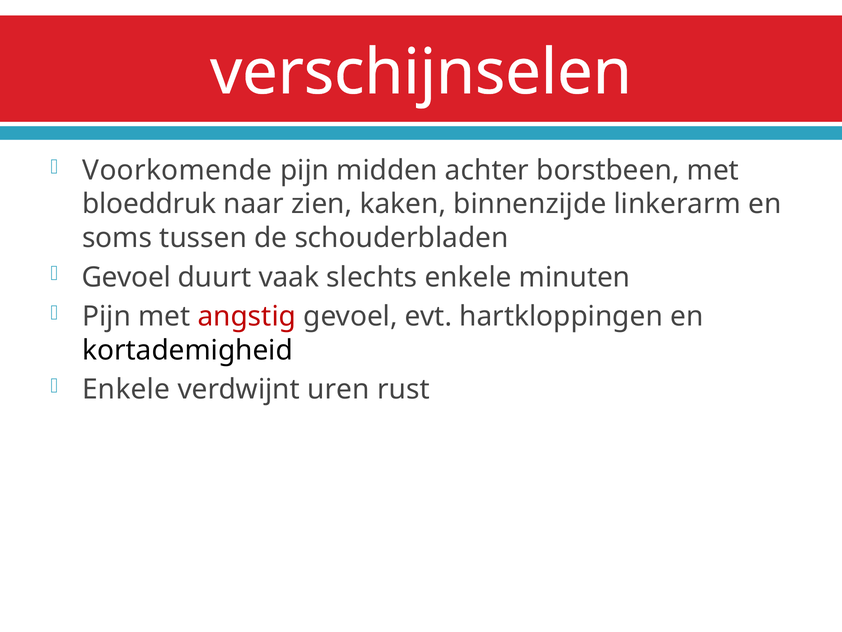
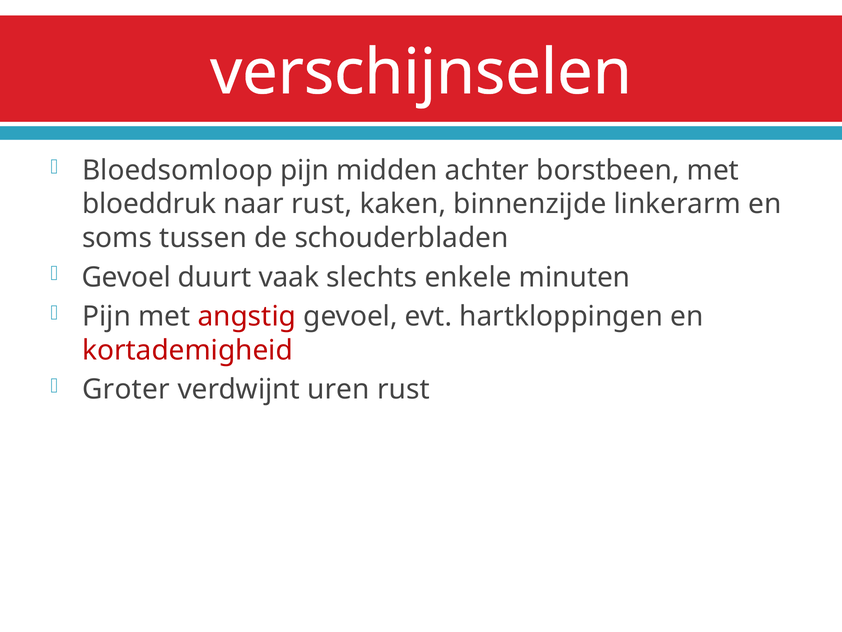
Voorkomende: Voorkomende -> Bloedsomloop (178, 170)
naar zien: zien -> rust (322, 204)
kortademigheid colour: black -> red (188, 350)
Enkele: Enkele -> Groter (126, 389)
